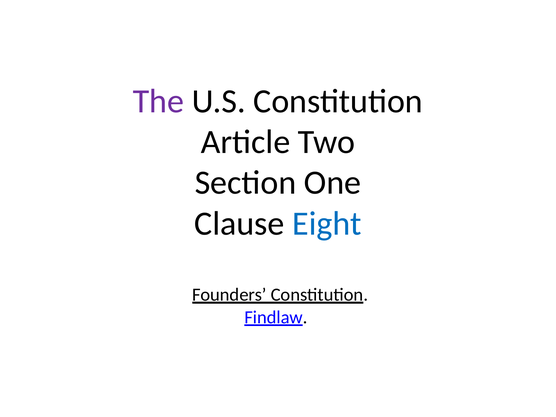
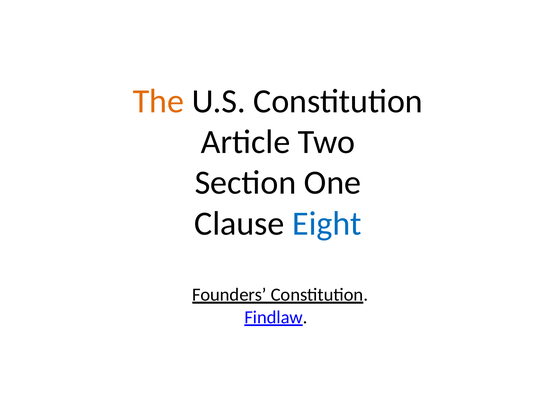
The colour: purple -> orange (158, 101)
